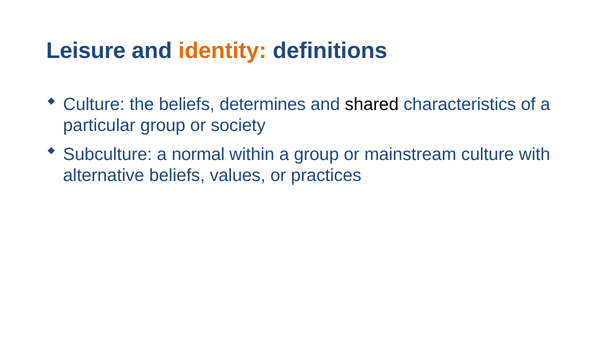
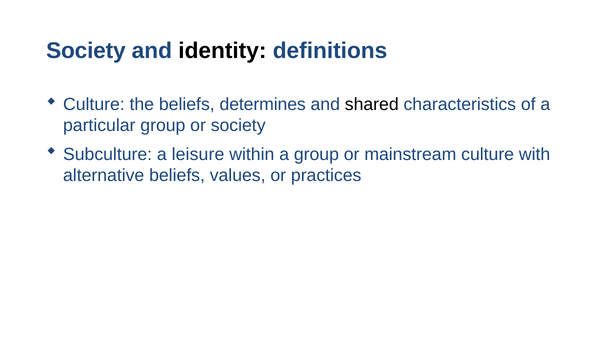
Leisure: Leisure -> Society (86, 51)
identity colour: orange -> black (222, 51)
normal: normal -> leisure (198, 154)
